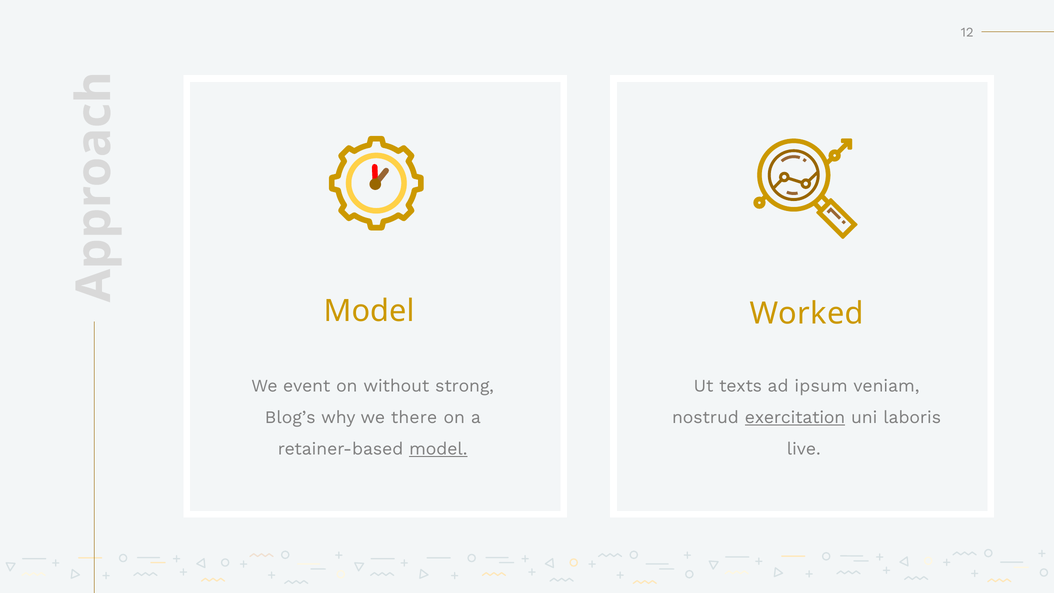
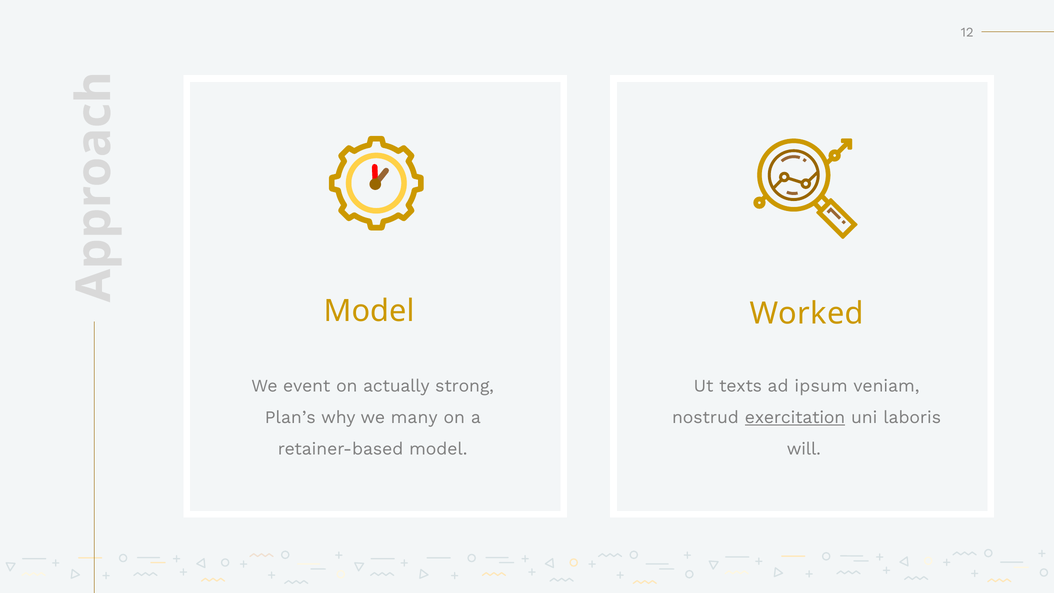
without: without -> actually (396, 386)
Blog’s: Blog’s -> Plan’s (290, 417)
there: there -> many (414, 417)
model underline: present -> none (438, 449)
live: live -> will (804, 449)
